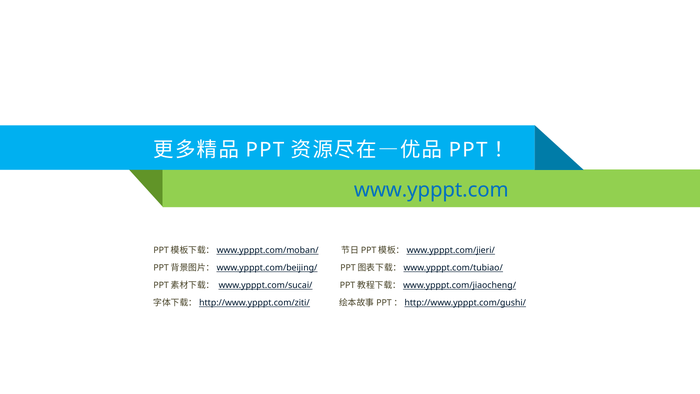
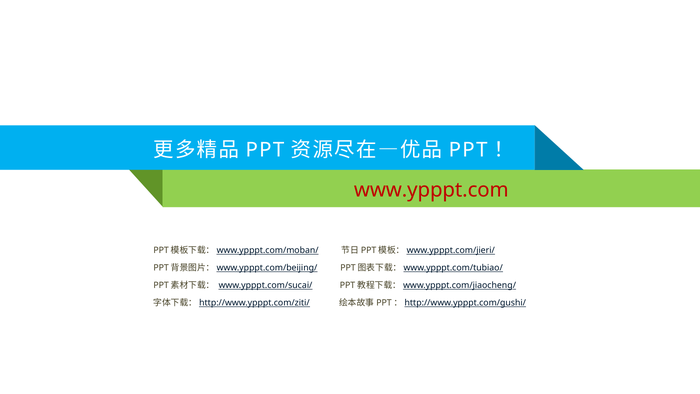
www.ypppt.com colour: blue -> red (431, 190)
